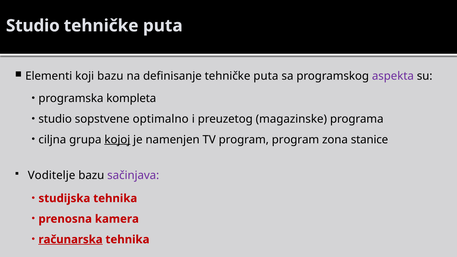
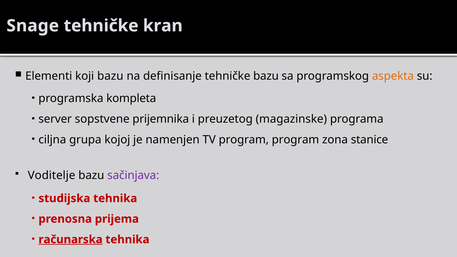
Studio: Studio -> Snage (33, 26)
puta: puta -> kran (163, 26)
definisanje tehničke puta: puta -> bazu (266, 76)
aspekta colour: purple -> orange (393, 76)
studio: studio -> server (55, 119)
optimalno: optimalno -> prijemnika (161, 119)
kojoj underline: present -> none (117, 140)
kamera: kamera -> prijema (117, 219)
